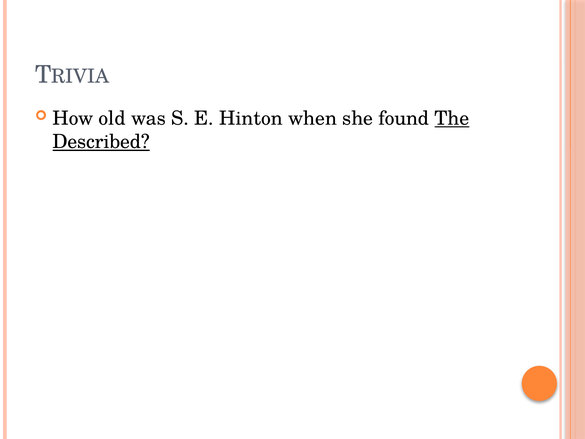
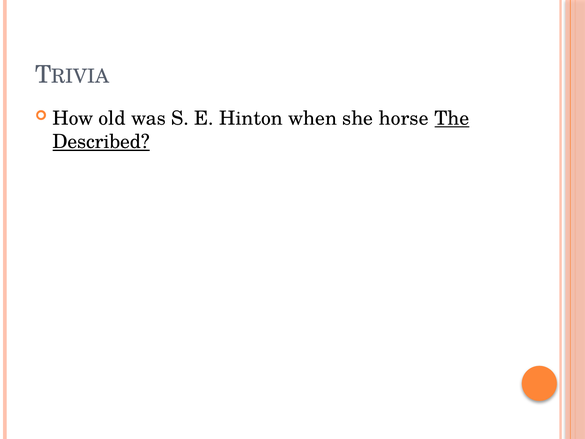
found: found -> horse (404, 118)
